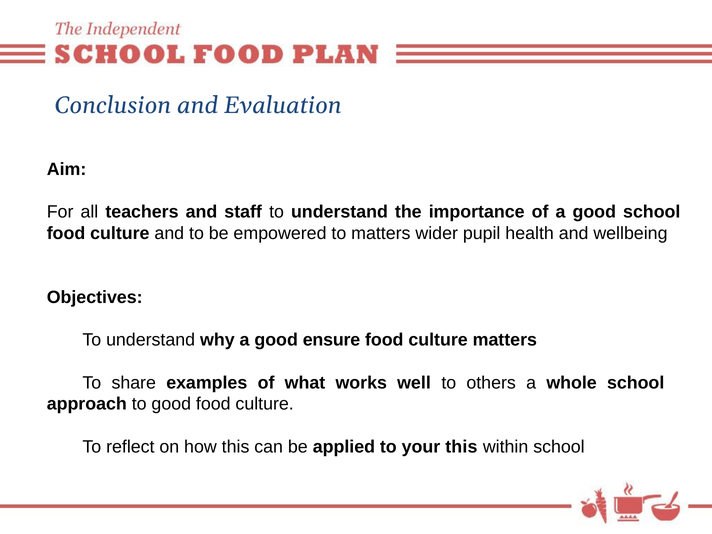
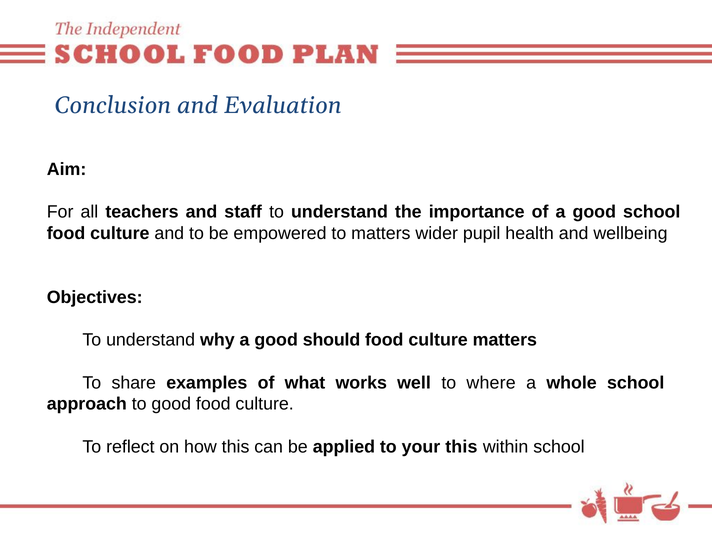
ensure: ensure -> should (332, 340)
others: others -> where (491, 383)
